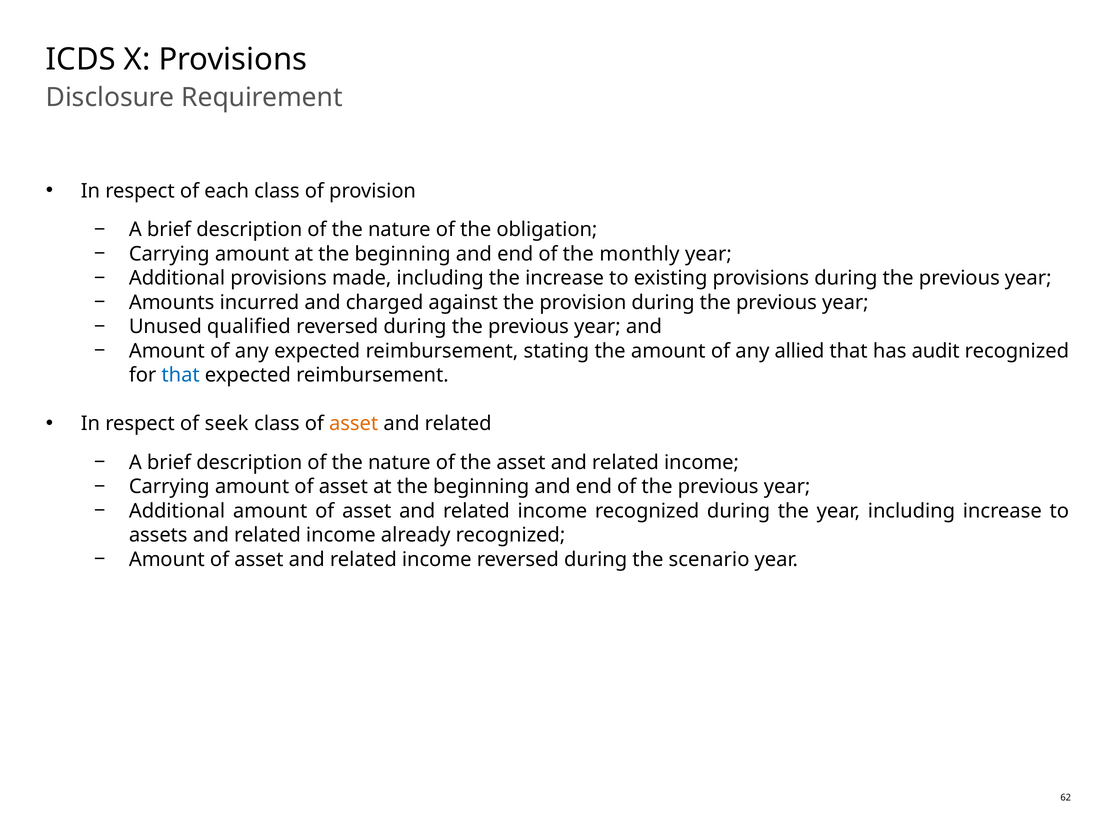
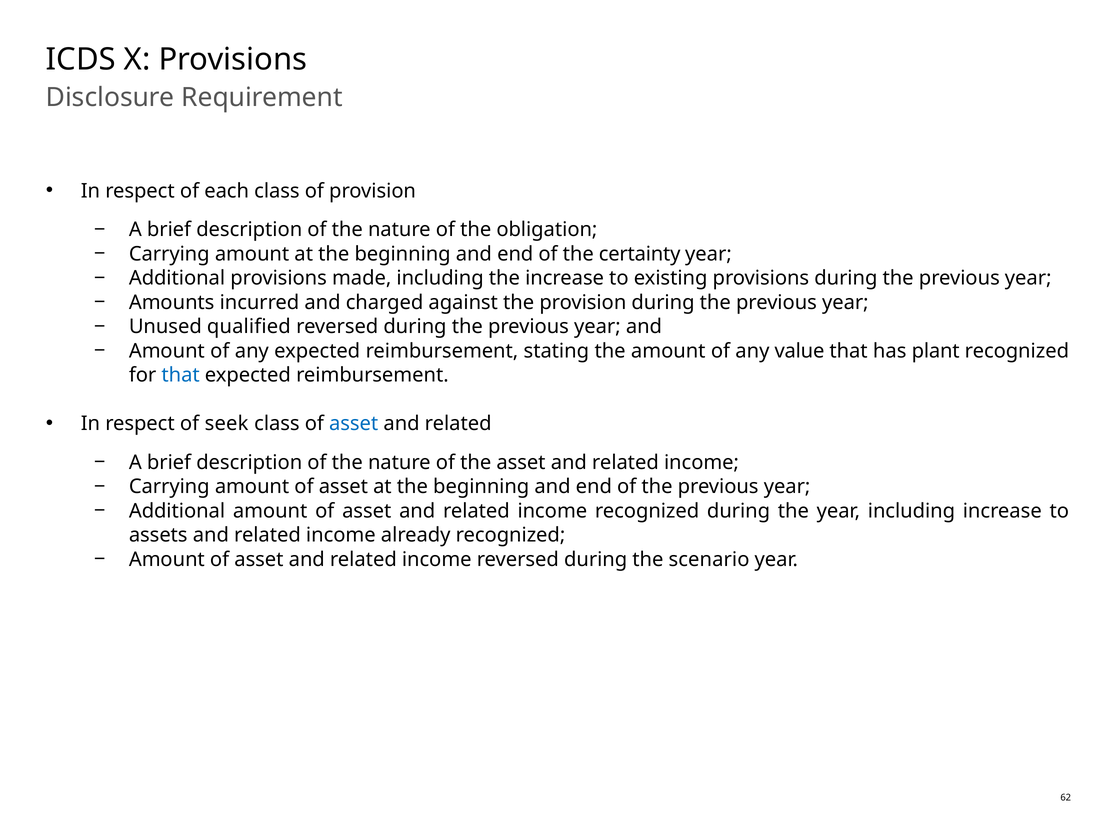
monthly: monthly -> certainty (640, 254)
allied: allied -> value (799, 351)
audit: audit -> plant (936, 351)
asset colour: orange -> blue (354, 424)
